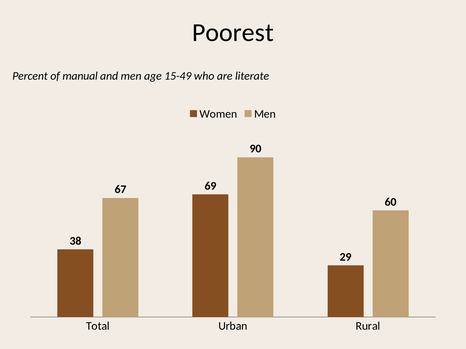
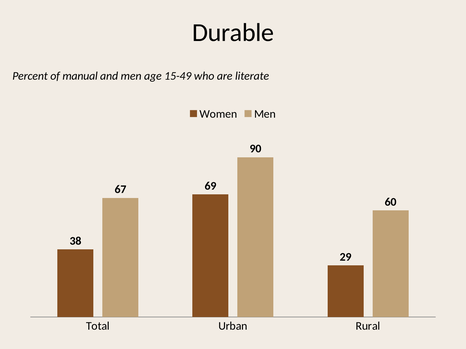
Poorest: Poorest -> Durable (233, 33)
